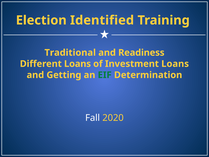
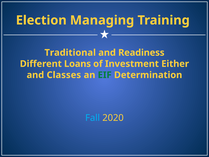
Identified: Identified -> Managing (102, 20)
Investment Loans: Loans -> Either (175, 64)
Getting: Getting -> Classes (64, 75)
Fall colour: white -> light blue (93, 118)
